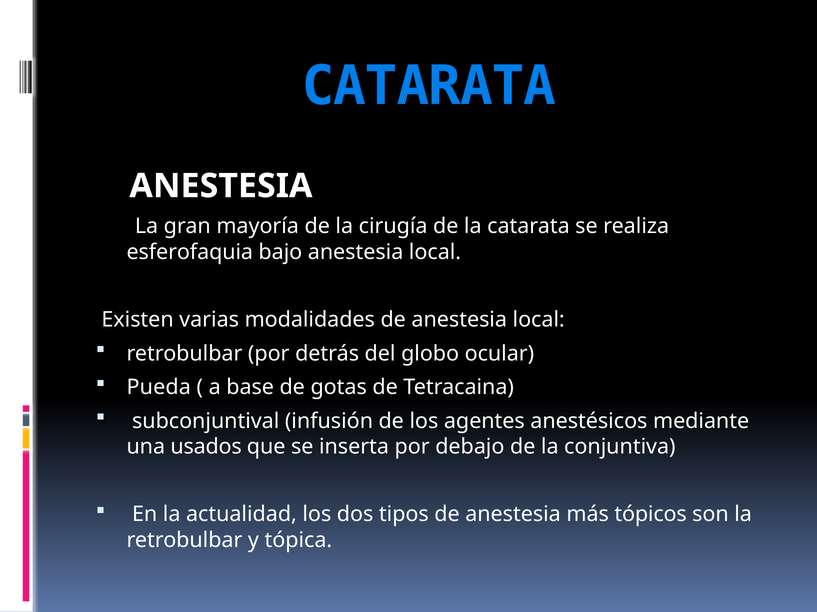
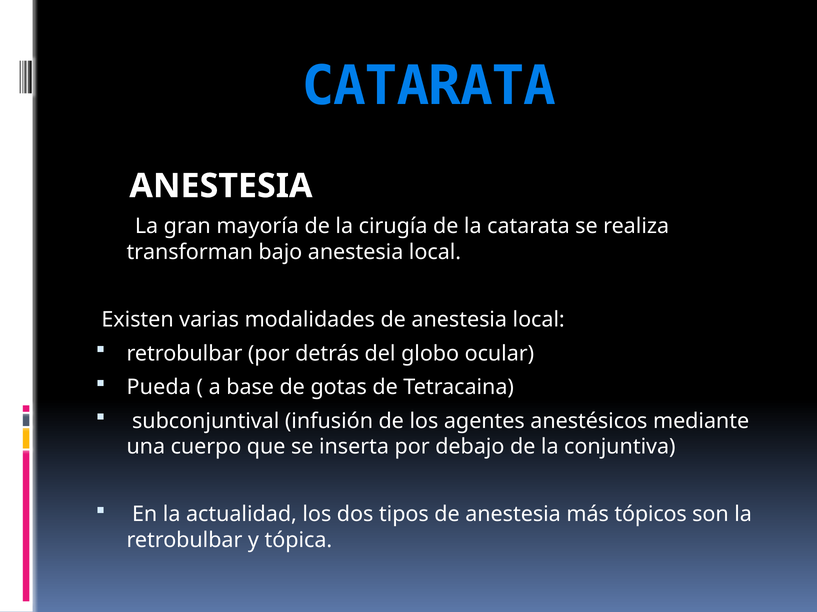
esferofaquia: esferofaquia -> transforman (190, 252)
usados: usados -> cuerpo (206, 447)
